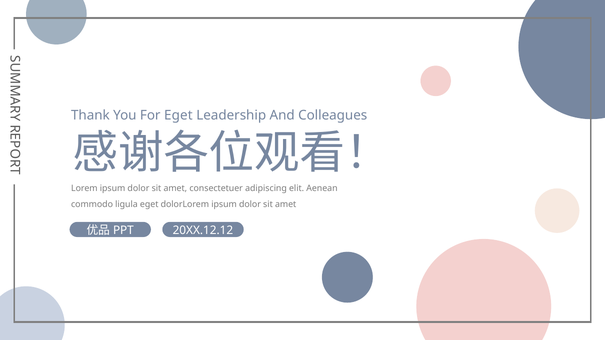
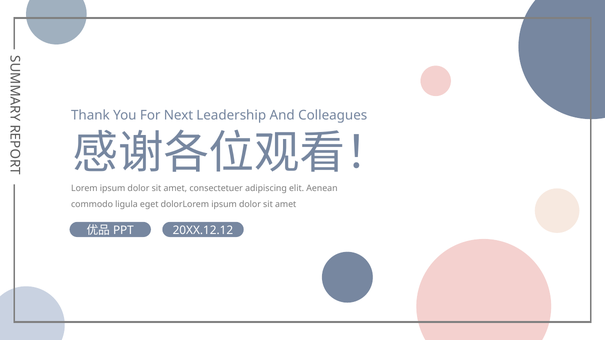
For Eget: Eget -> Next (179, 115)
